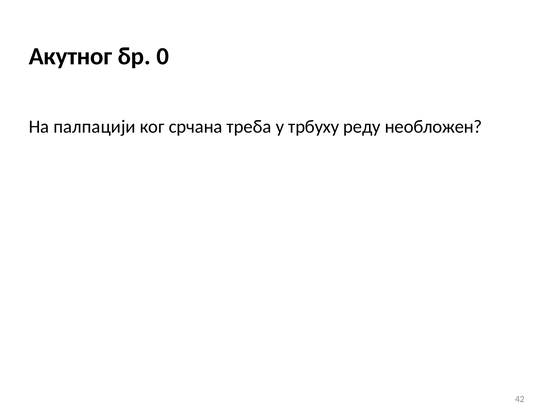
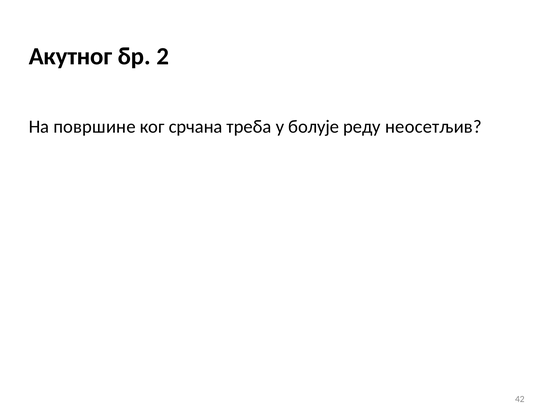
0: 0 -> 2 (163, 57)
палпацији: палпацији -> површине (94, 127)
трбуху: трбуху -> болује (314, 127)
необложен: необложен -> неосетљив (433, 127)
